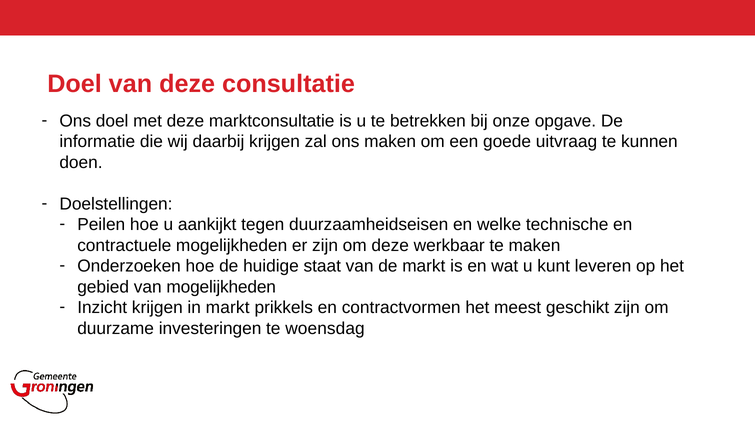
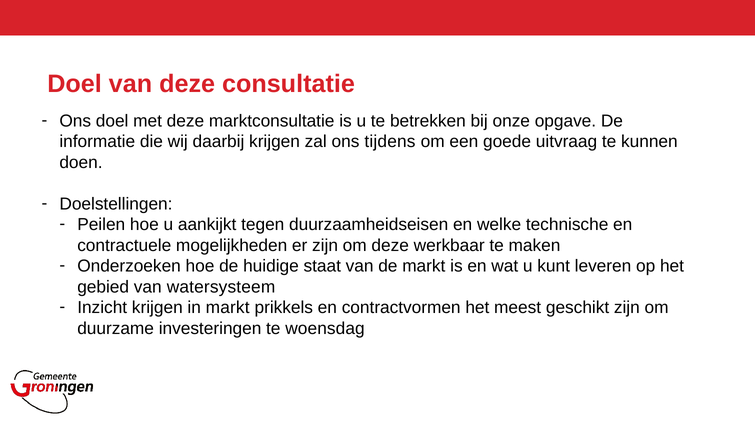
ons maken: maken -> tijdens (390, 142)
van mogelijkheden: mogelijkheden -> watersysteem (221, 287)
